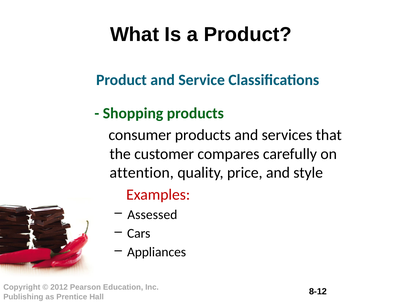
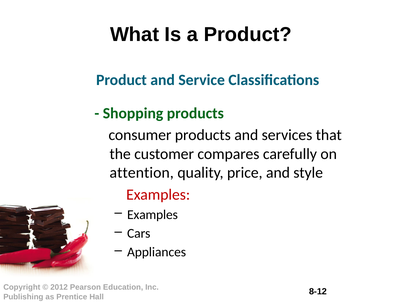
Assessed: Assessed -> Examples (152, 214)
